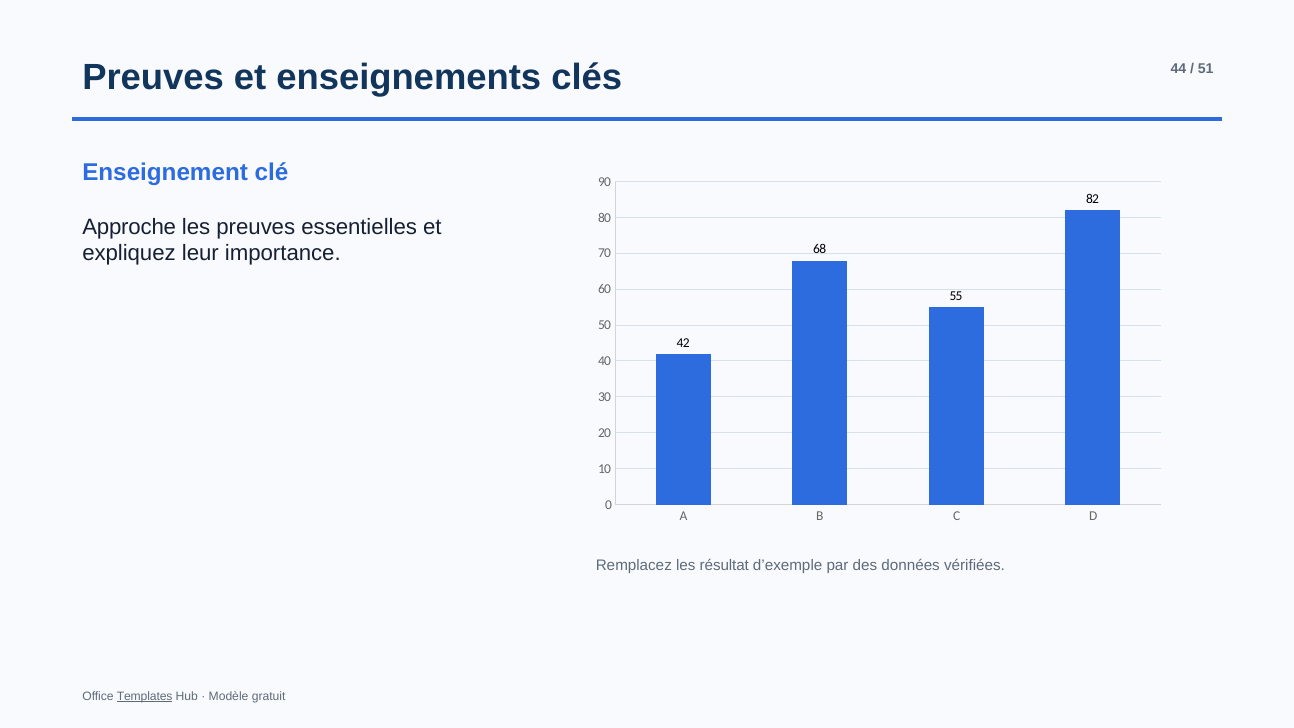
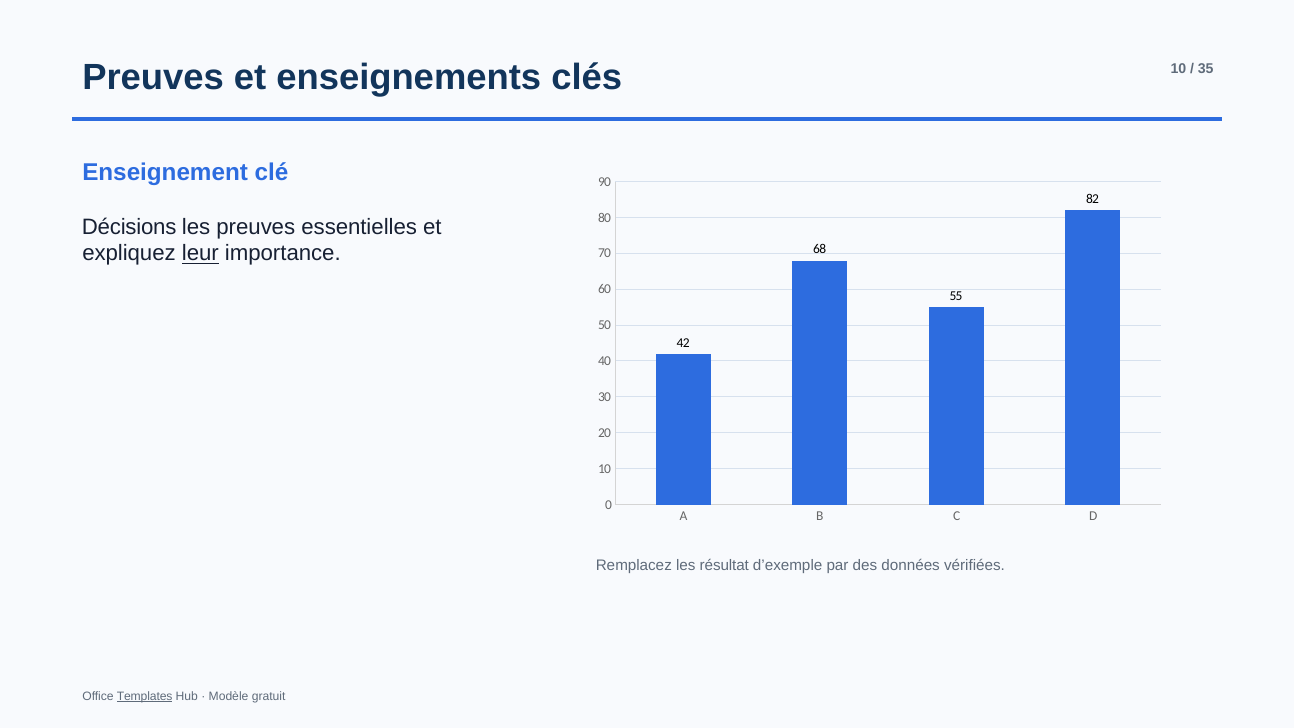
clés 44: 44 -> 10 (1178, 69)
51: 51 -> 35 (1206, 69)
Approche: Approche -> Décisions (129, 227)
leur underline: none -> present (200, 254)
